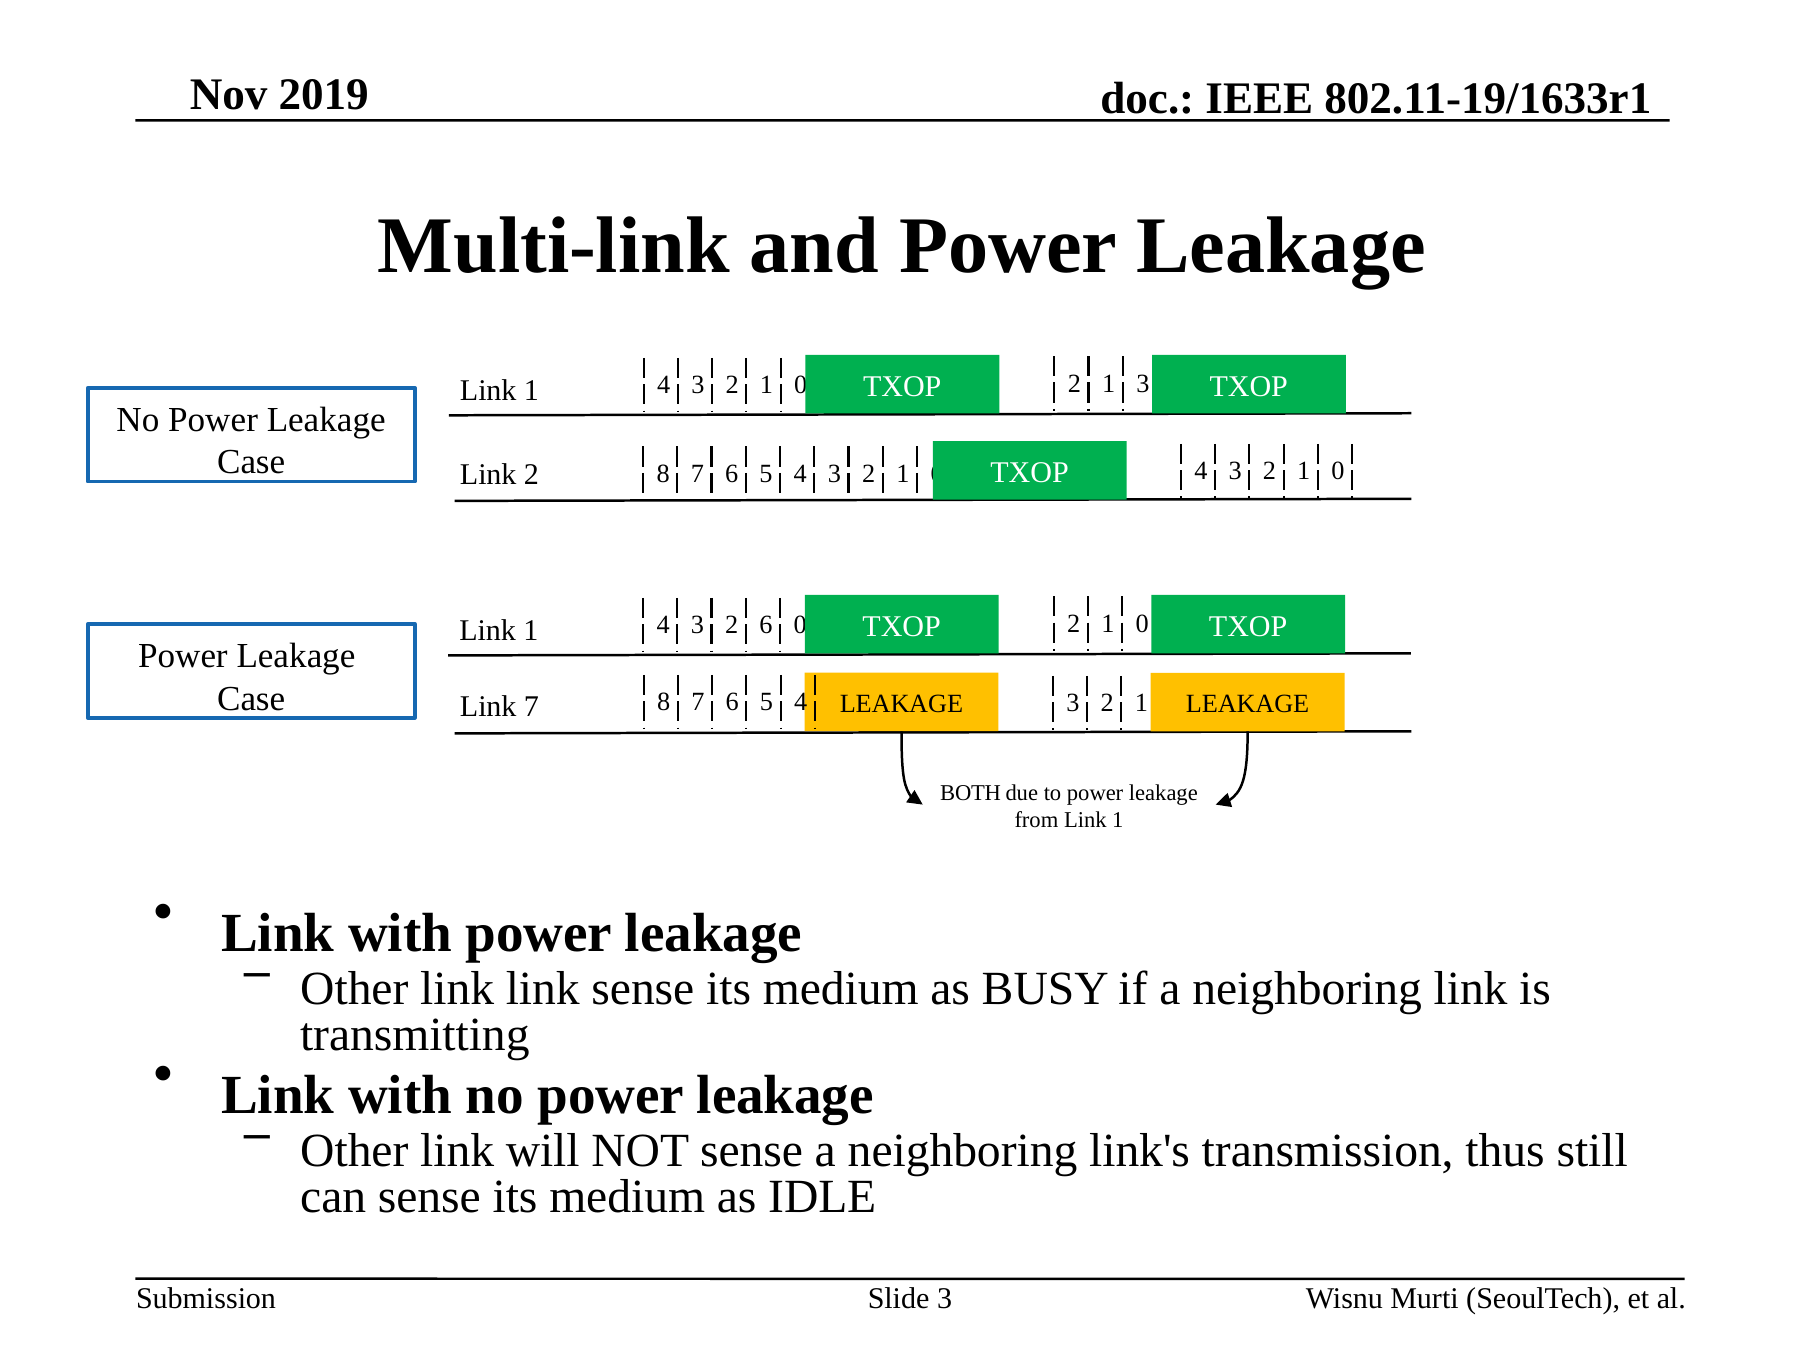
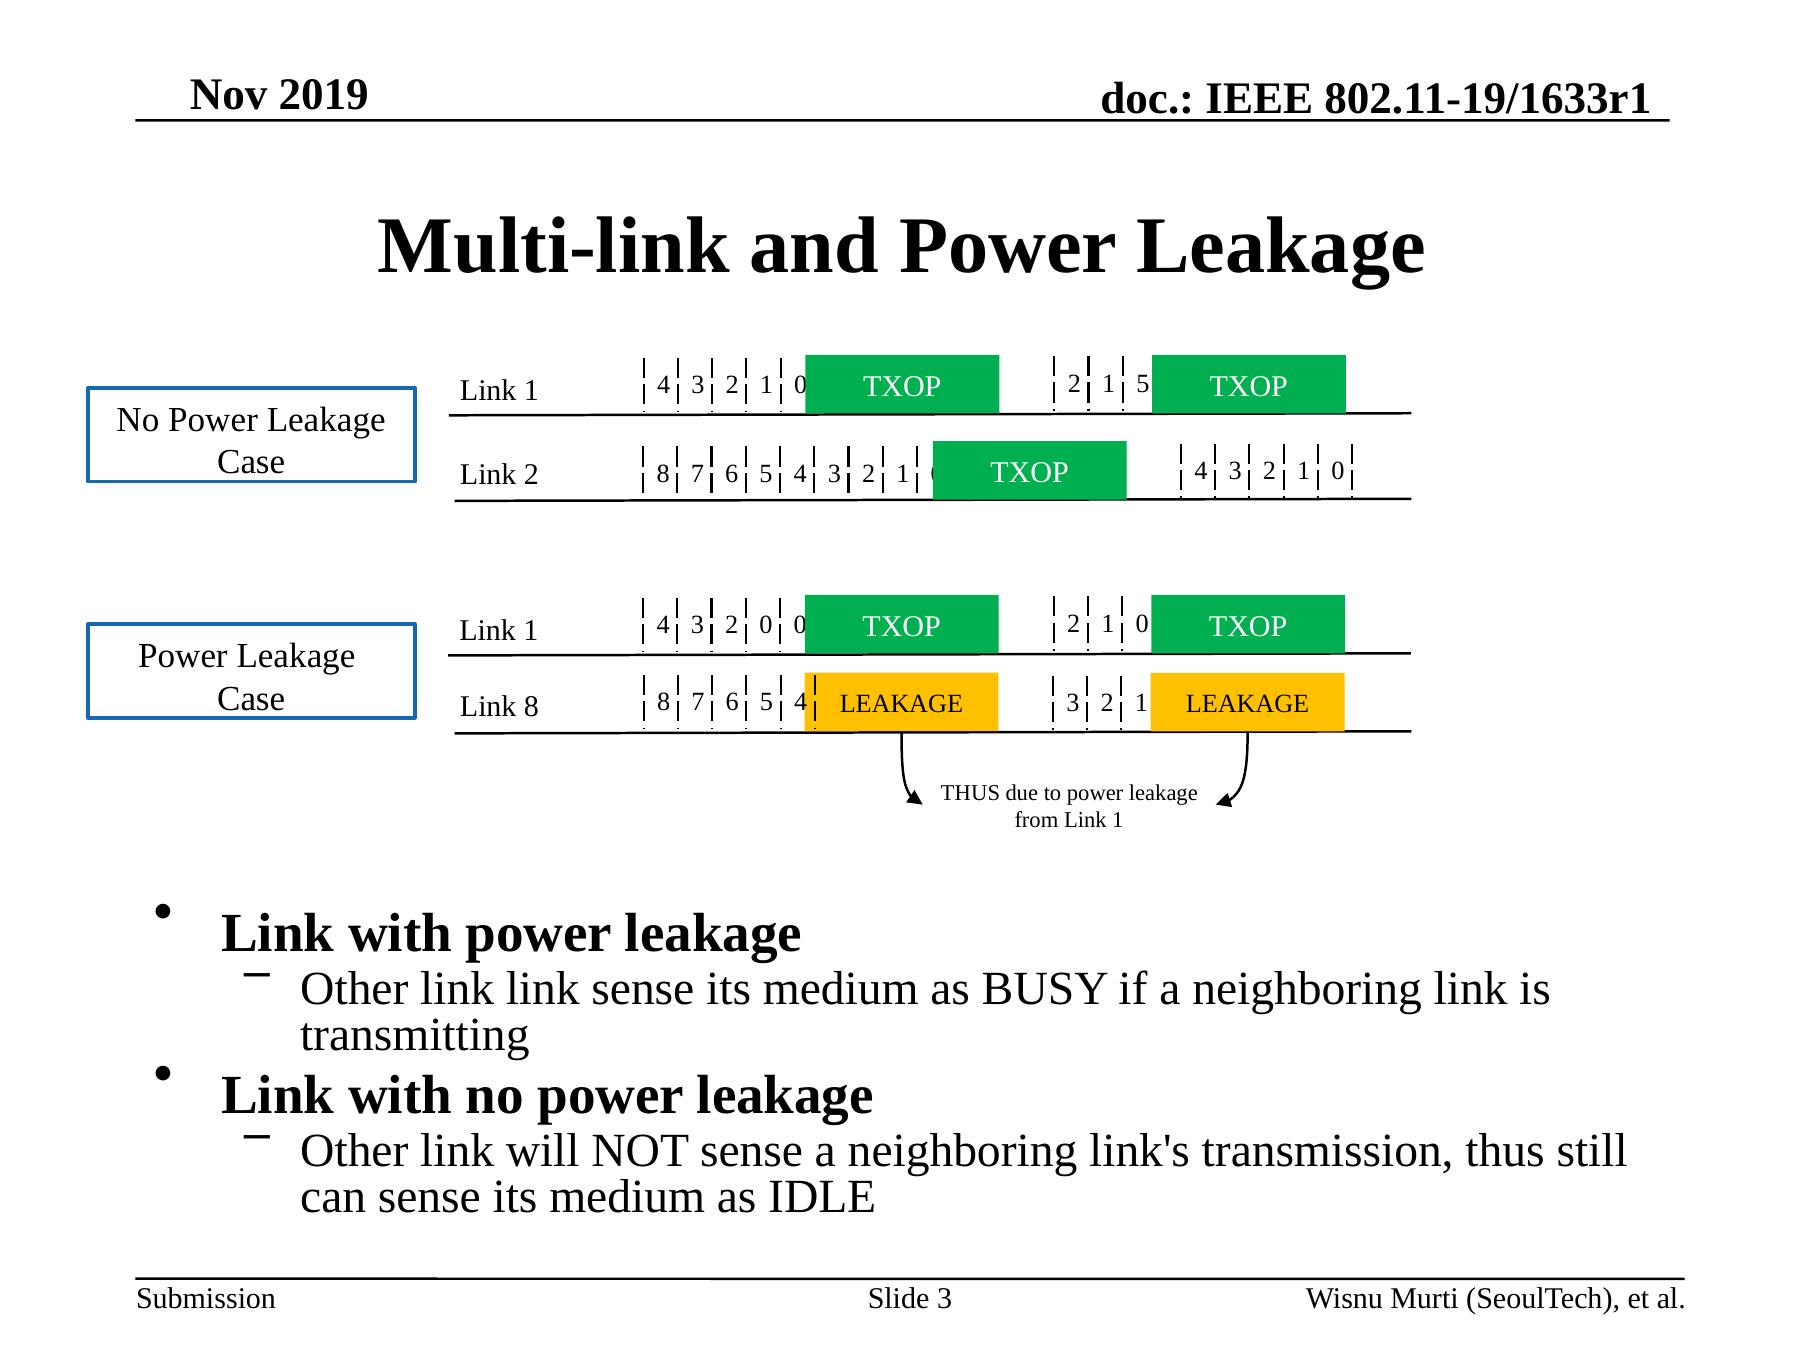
1 3: 3 -> 5 (1143, 383)
2 6: 6 -> 0 (766, 625)
Link 7: 7 -> 8 (532, 707)
BOTH: BOTH -> THUS (970, 792)
